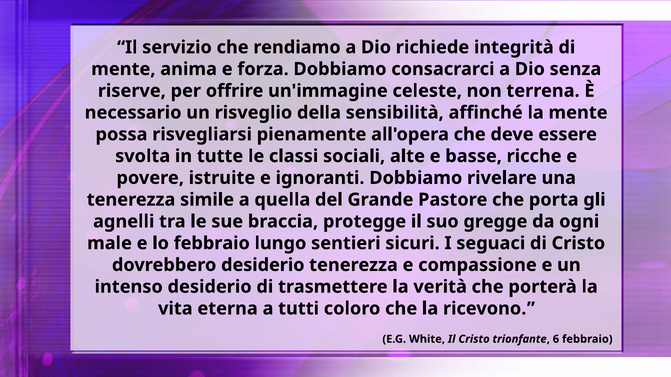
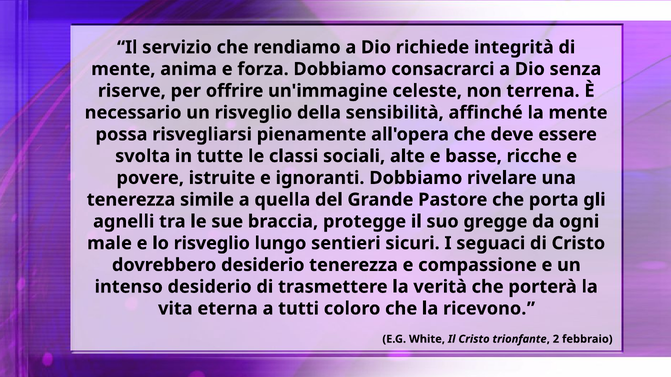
lo febbraio: febbraio -> risveglio (212, 243)
6: 6 -> 2 (556, 339)
